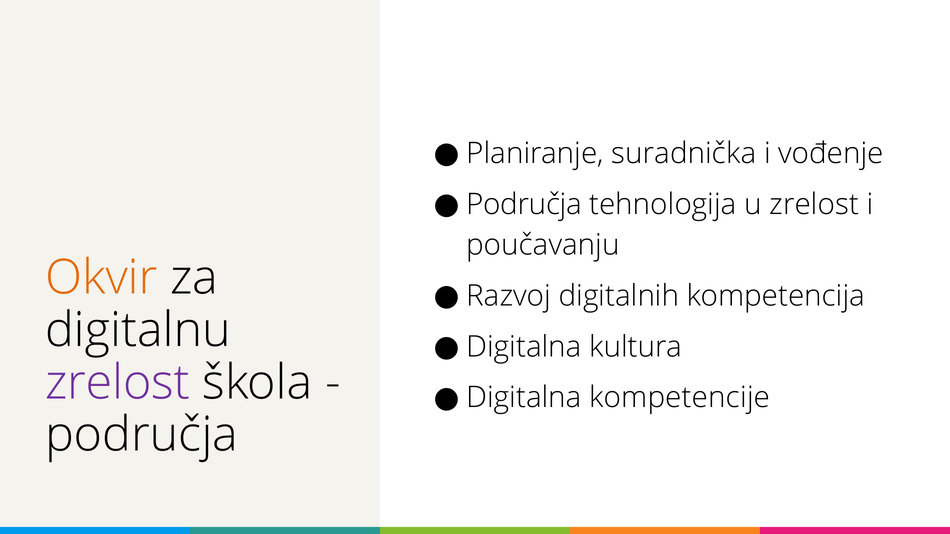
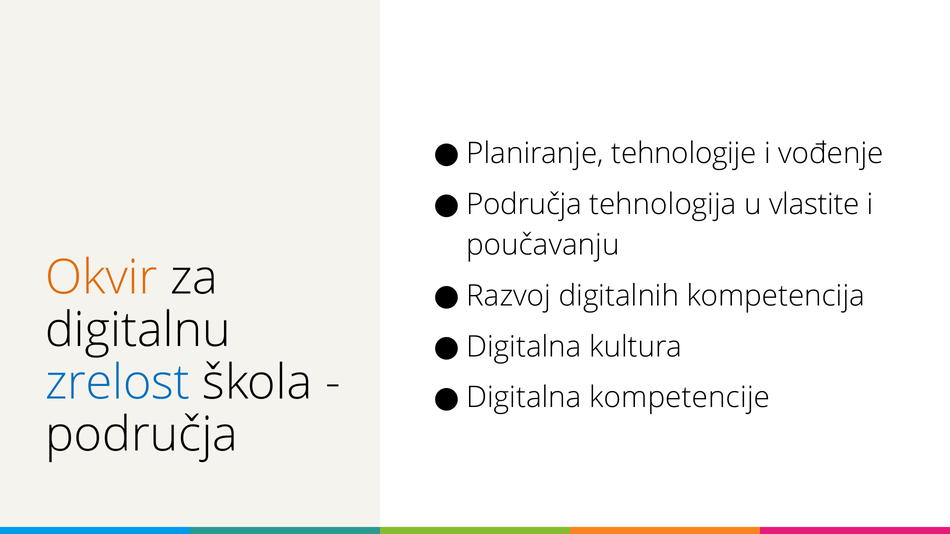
suradnička: suradnička -> tehnologije (684, 154)
u zrelost: zrelost -> vlastite (814, 204)
zrelost colour: purple -> blue (118, 383)
